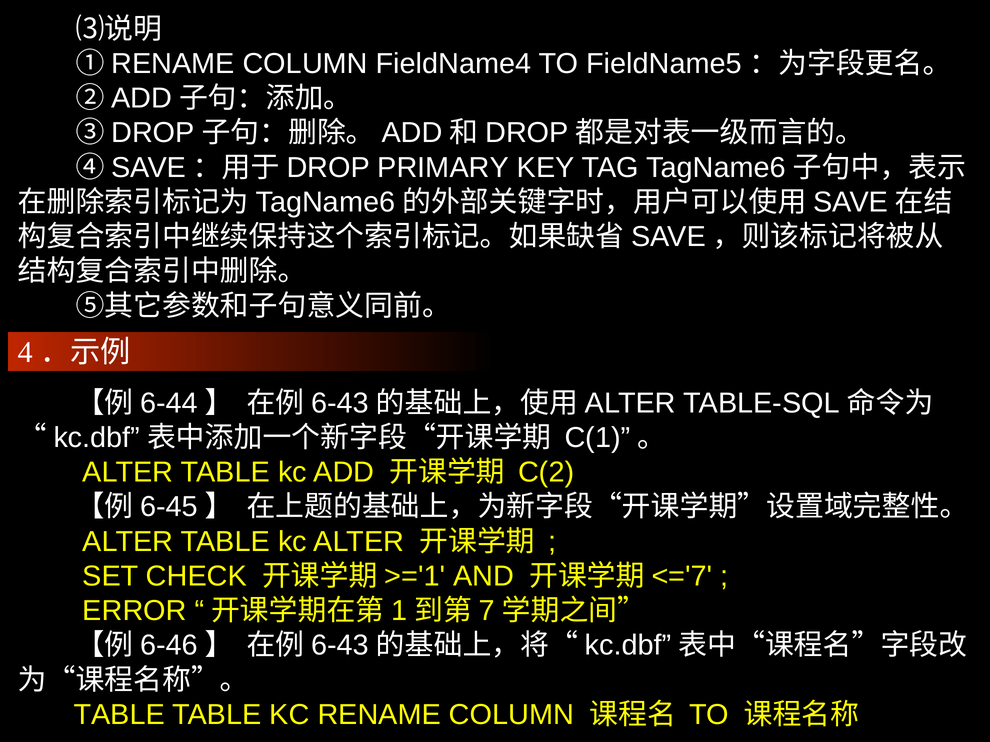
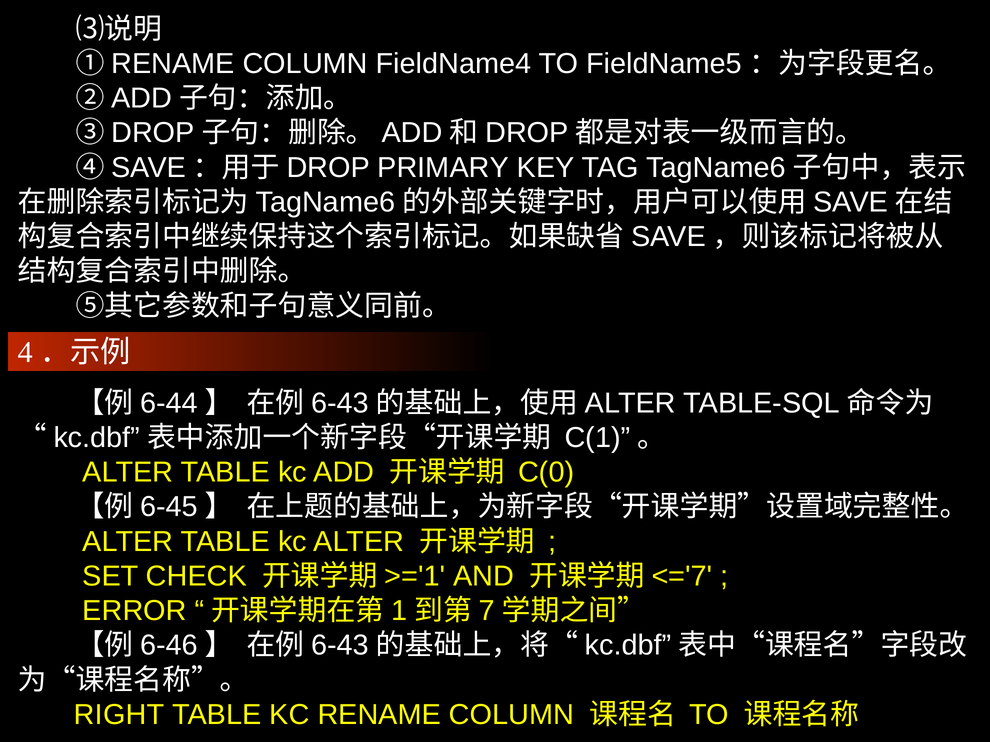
C(2: C(2 -> C(0 (546, 473)
TABLE: TABLE -> RIGHT (119, 715)
